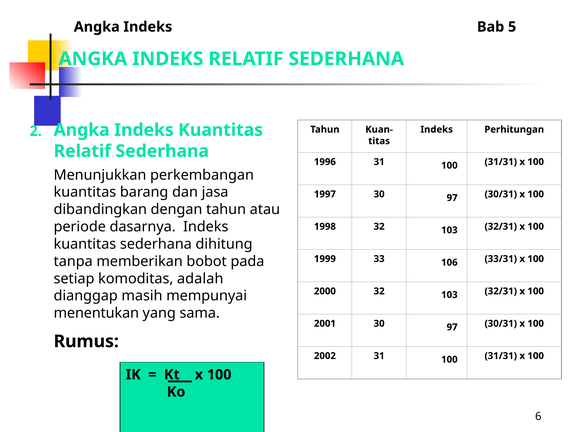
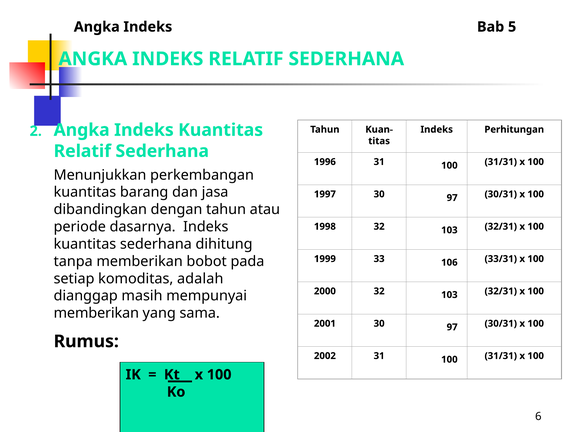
menentukan: menentukan -> memberikan (96, 313)
